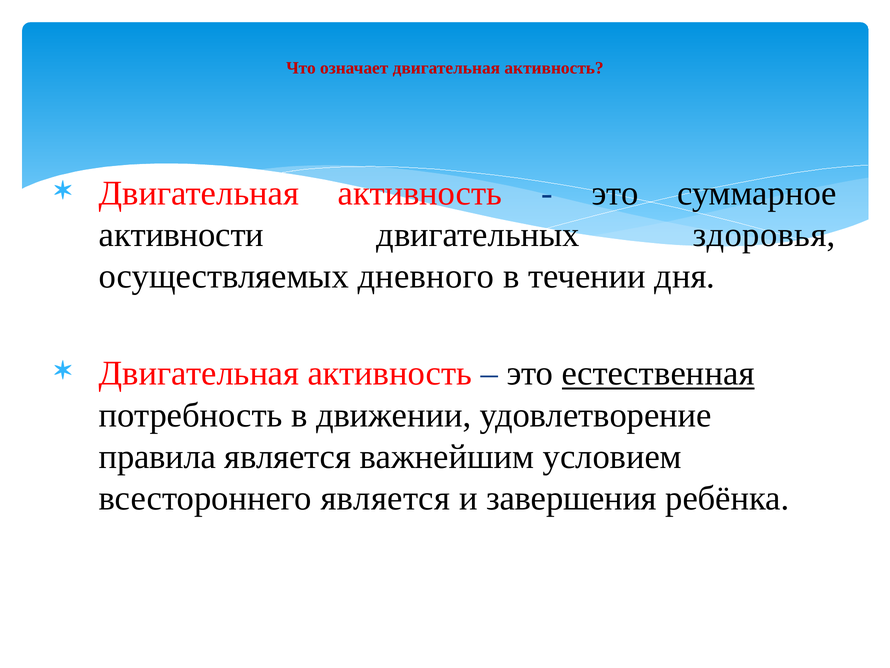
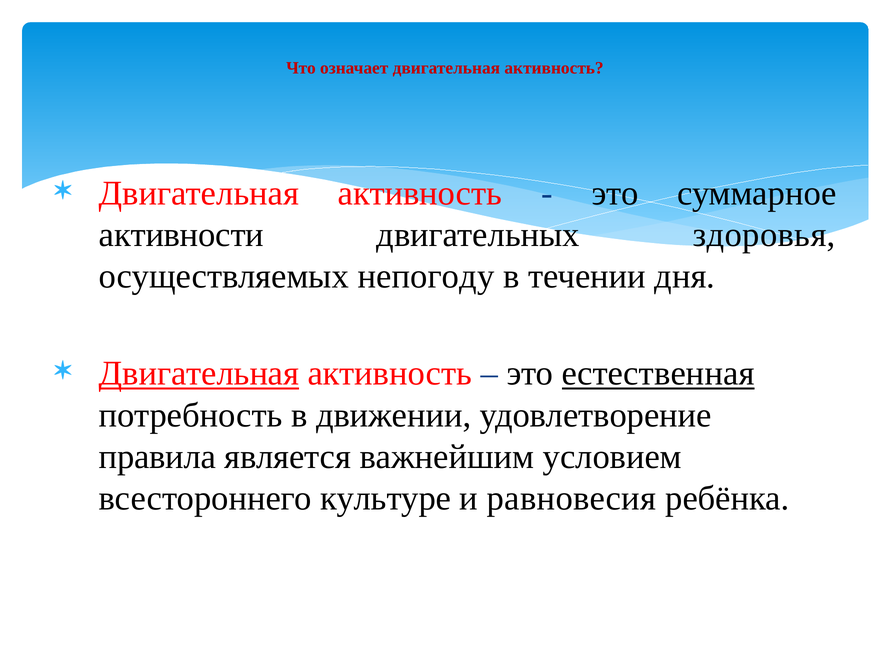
дневного: дневного -> непогоду (426, 276)
Двигательная underline: none -> present (199, 373)
всестороннего является: является -> культуре (386, 498)
завершения: завершения -> равновесия (571, 498)
